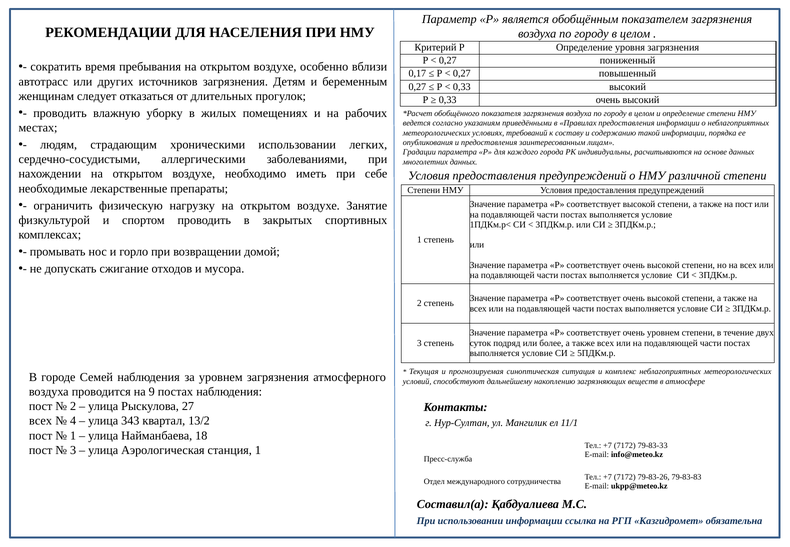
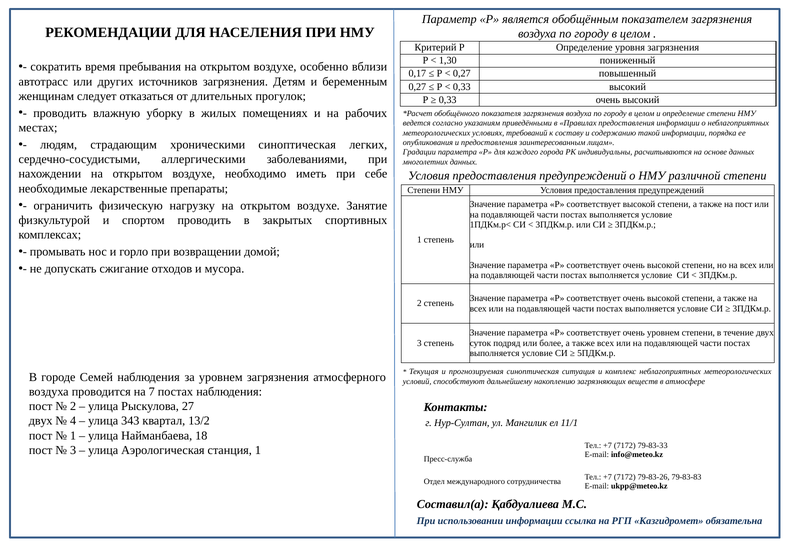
0,27: 0,27 -> 1,30 (448, 61)
хроническими использовании: использовании -> синоптическая (297, 145)
9: 9 -> 7 (152, 392)
всех: всех -> двух (41, 421)
